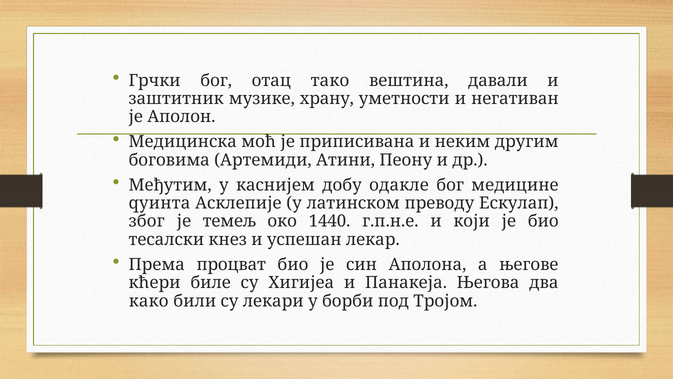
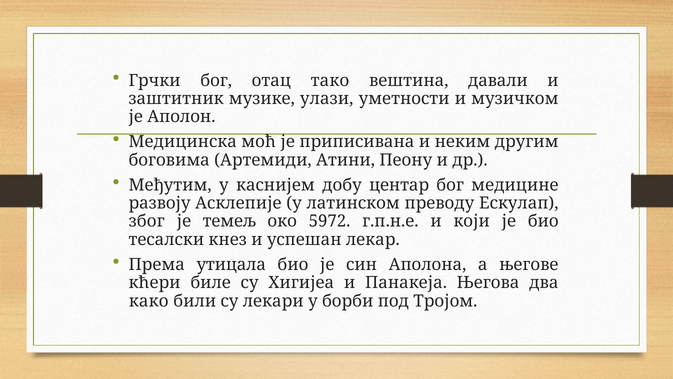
храну: храну -> улази (327, 99)
негативан: негативан -> музичком (515, 99)
одакле: одакле -> центар (399, 185)
qуинта: qуинта -> развоју (160, 203)
1440: 1440 -> 5972 (330, 221)
процват: процват -> утицала (231, 264)
